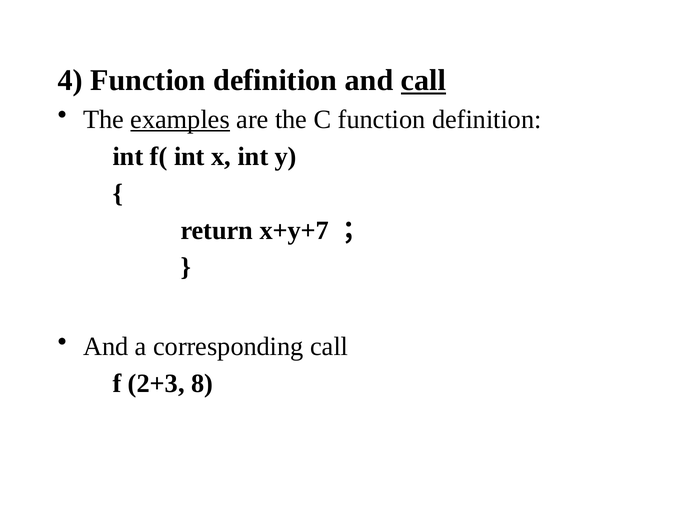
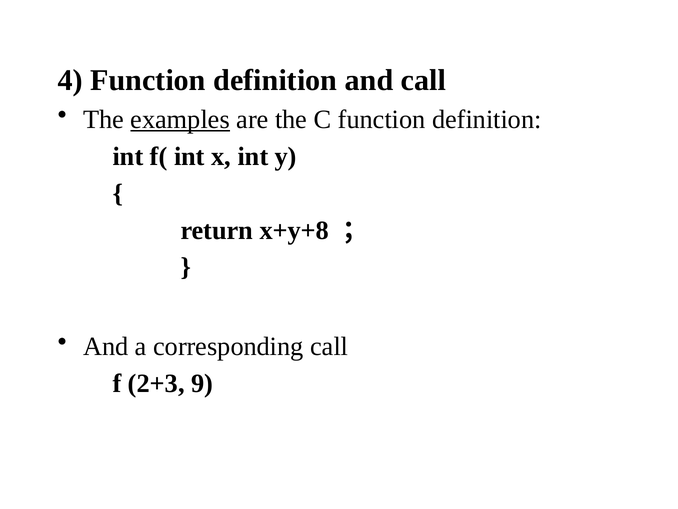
call underline: present -> none (423, 80)
x+y+7: x+y+7 -> x+y+8 (294, 230)
8: 8 -> 9 (202, 383)
